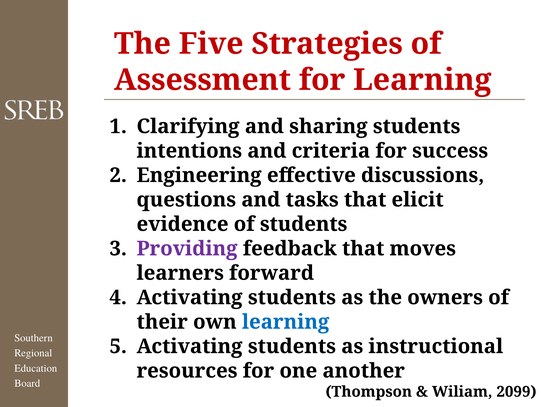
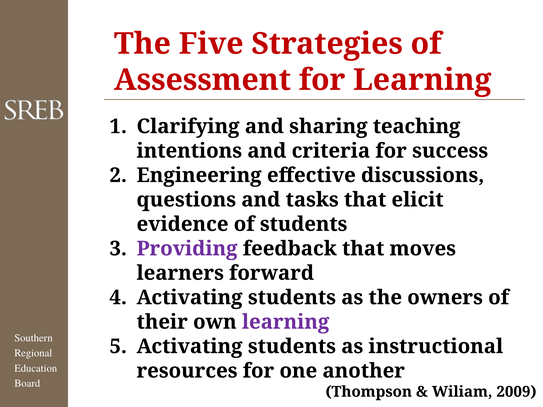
sharing students: students -> teaching (417, 127)
learning colour: blue -> purple (286, 322)
2099: 2099 -> 2009 (516, 392)
